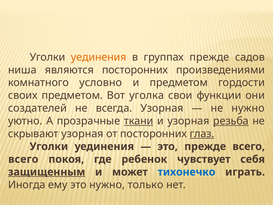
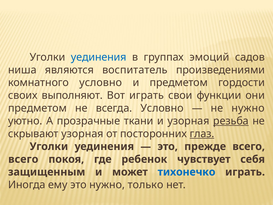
уединения colour: orange -> blue (99, 57)
группах прежде: прежде -> эмоций (209, 57)
являются посторонних: посторонних -> воспитатель (135, 70)
своих предметом: предметом -> выполняют (72, 95)
Вот уголка: уголка -> играть (147, 95)
создателей: создателей -> предметом (37, 108)
всегда Узорная: Узорная -> Условно (162, 108)
ткани underline: present -> none (139, 121)
защищенным underline: present -> none (47, 172)
